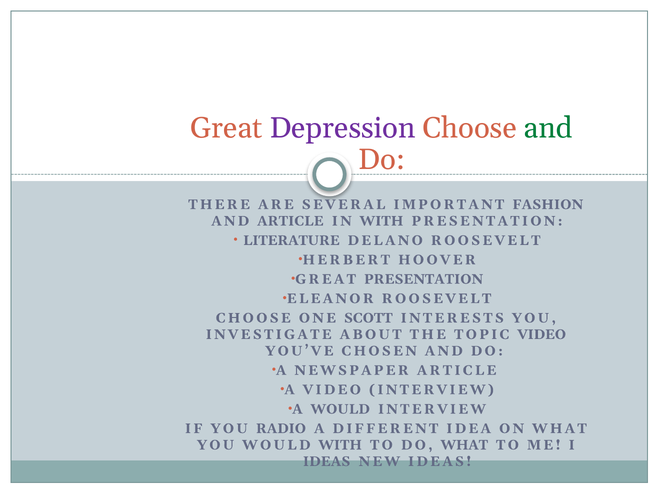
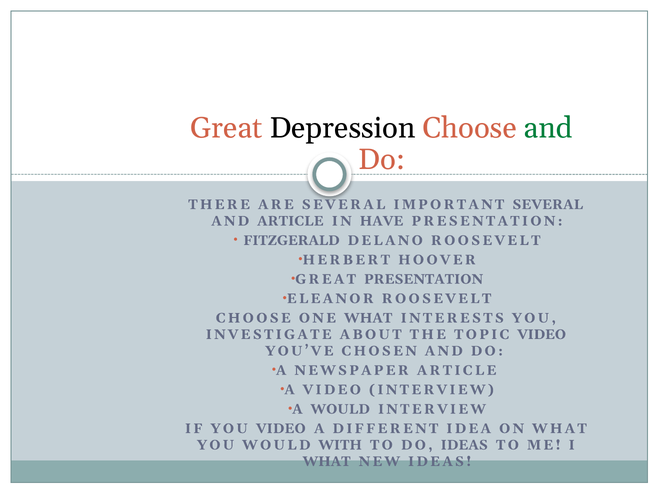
Depression colour: purple -> black (342, 128)
IMPORTANT FASHION: FASHION -> SEVERAL (548, 205)
IN WITH: WITH -> HAVE (381, 221)
LITERATURE: LITERATURE -> FITZGERALD (291, 241)
ONE SCOTT: SCOTT -> WHAT (368, 318)
YOU RADIO: RADIO -> VIDEO (281, 429)
DO WHAT: WHAT -> IDEAS (464, 445)
IDEAS: IDEAS -> WHAT (327, 462)
